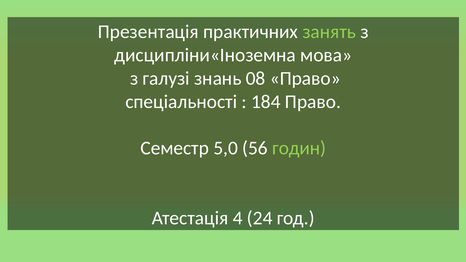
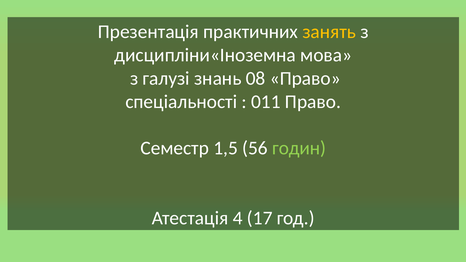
занять colour: light green -> yellow (329, 32)
184: 184 -> 011 (266, 102)
5,0: 5,0 -> 1,5 (226, 148)
24: 24 -> 17 (260, 218)
